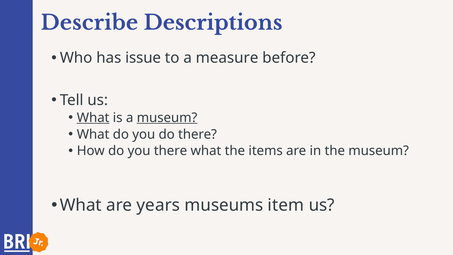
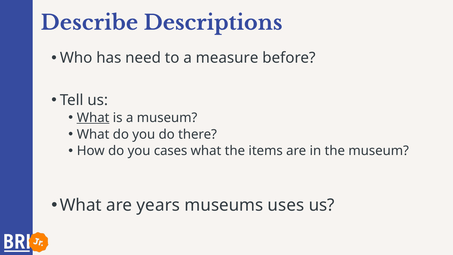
issue: issue -> need (143, 58)
museum underline: present -> none (167, 118)
you there: there -> cases (171, 151)
item: item -> uses (286, 205)
